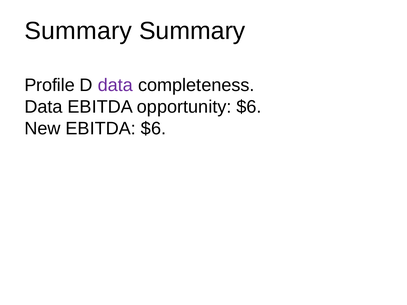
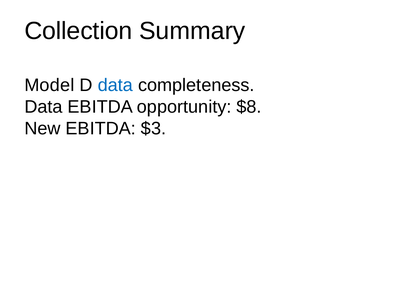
Summary: Summary -> Collection (78, 31)
Profile: Profile -> Model (49, 85)
data colour: purple -> blue (115, 85)
opportunity $6: $6 -> $8 (249, 107)
EBITDA $6: $6 -> $3 (154, 129)
